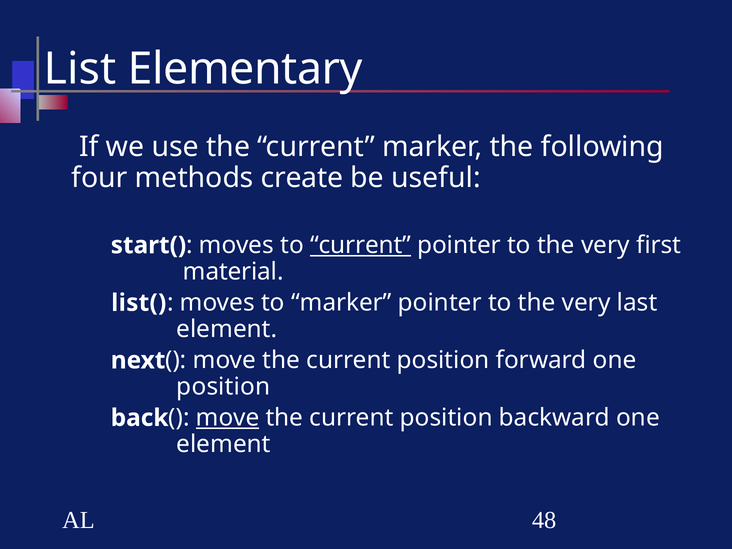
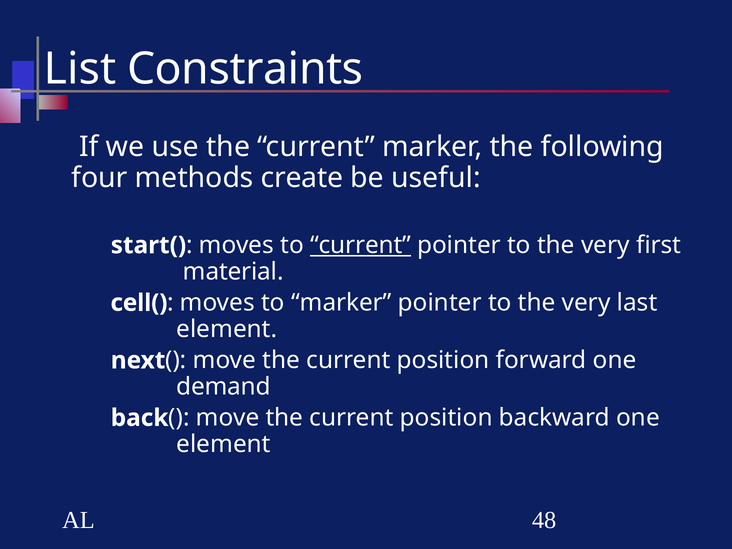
Elementary: Elementary -> Constraints (245, 69)
list(: list( -> cell( (139, 303)
position: position -> demand (224, 387)
move underline: present -> none (228, 418)
